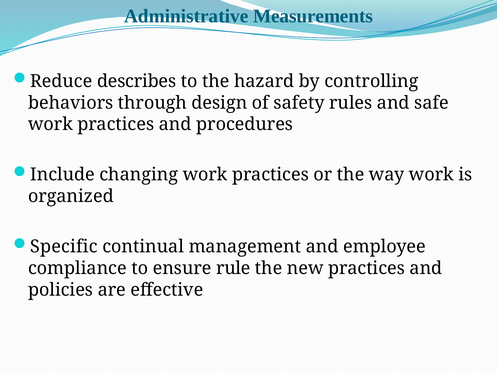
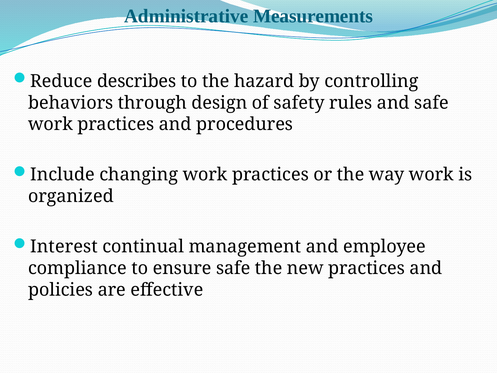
Specific: Specific -> Interest (64, 246)
ensure rule: rule -> safe (233, 268)
